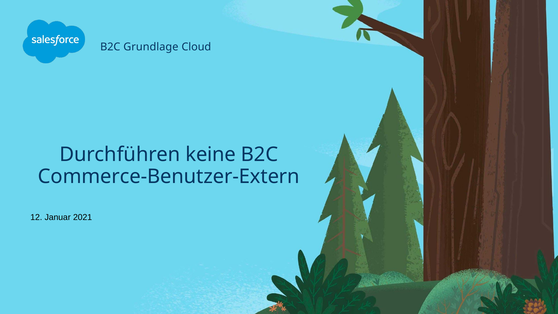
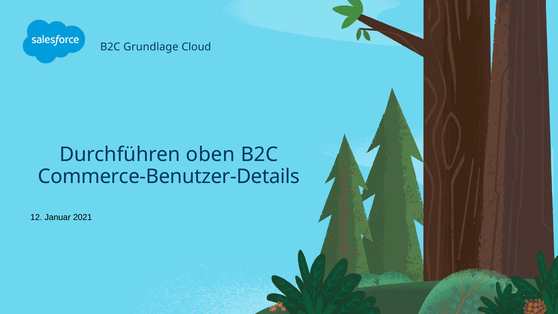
keine: keine -> oben (210, 155)
Commerce-Benutzer-Extern: Commerce-Benutzer-Extern -> Commerce-Benutzer-Details (169, 176)
